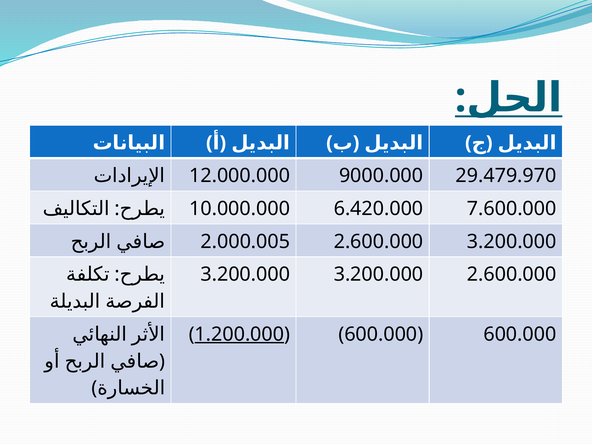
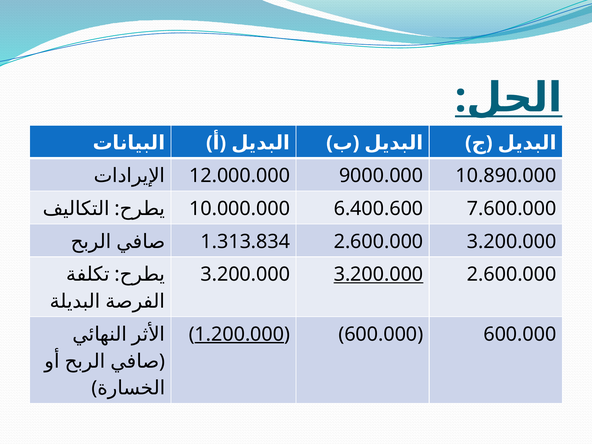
29.479.970: 29.479.970 -> 10.890.000 (506, 176)
6.420.000: 6.420.000 -> 6.400.600 (379, 209)
2.000.005: 2.000.005 -> 1.313.834 (245, 241)
3.200.000 underline: none -> present (379, 274)
